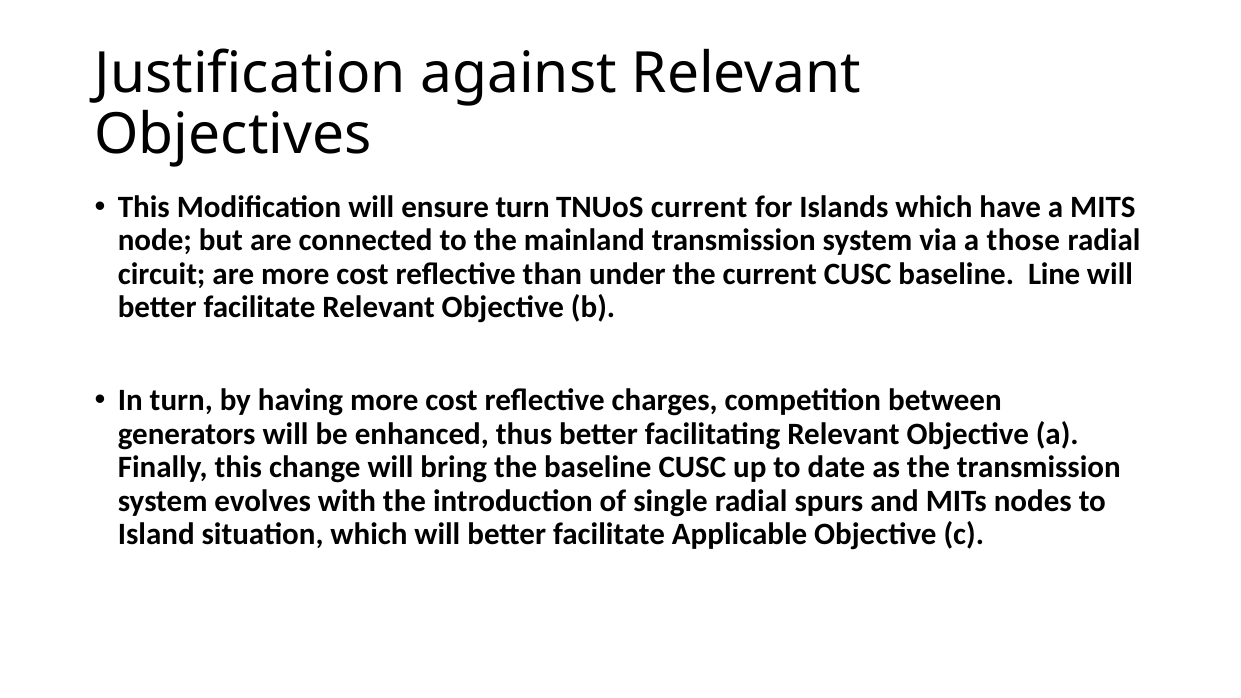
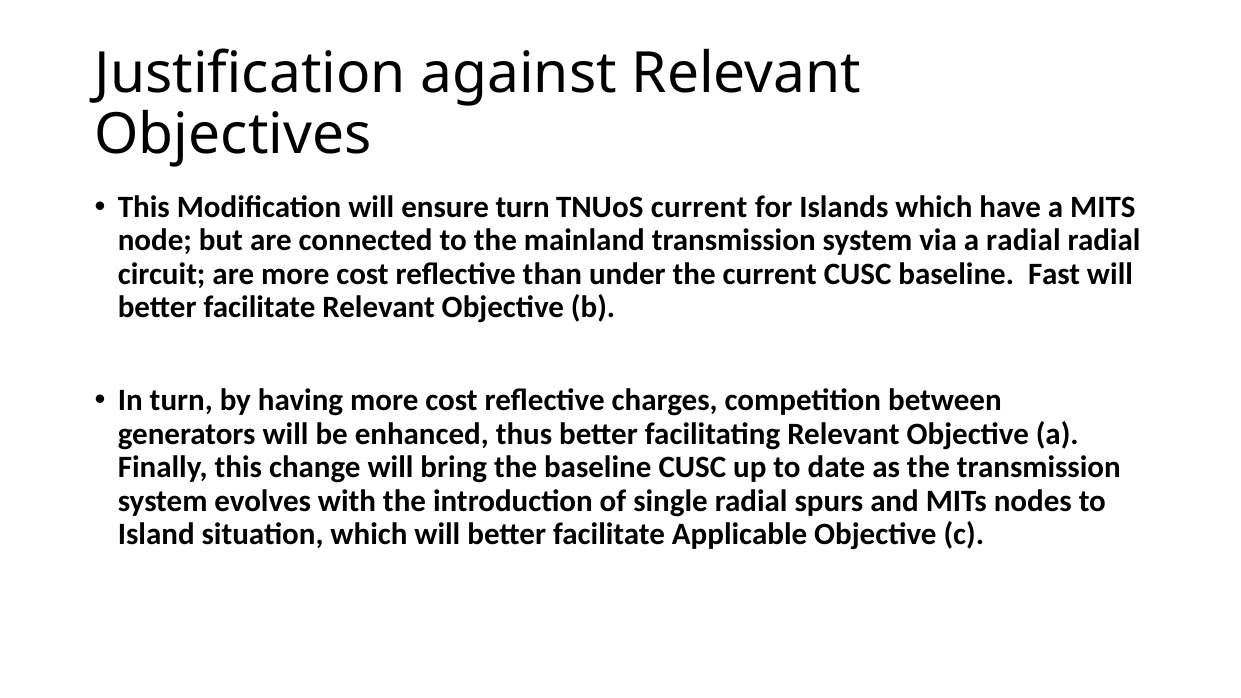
a those: those -> radial (1023, 241)
Line: Line -> Fast (1054, 274)
